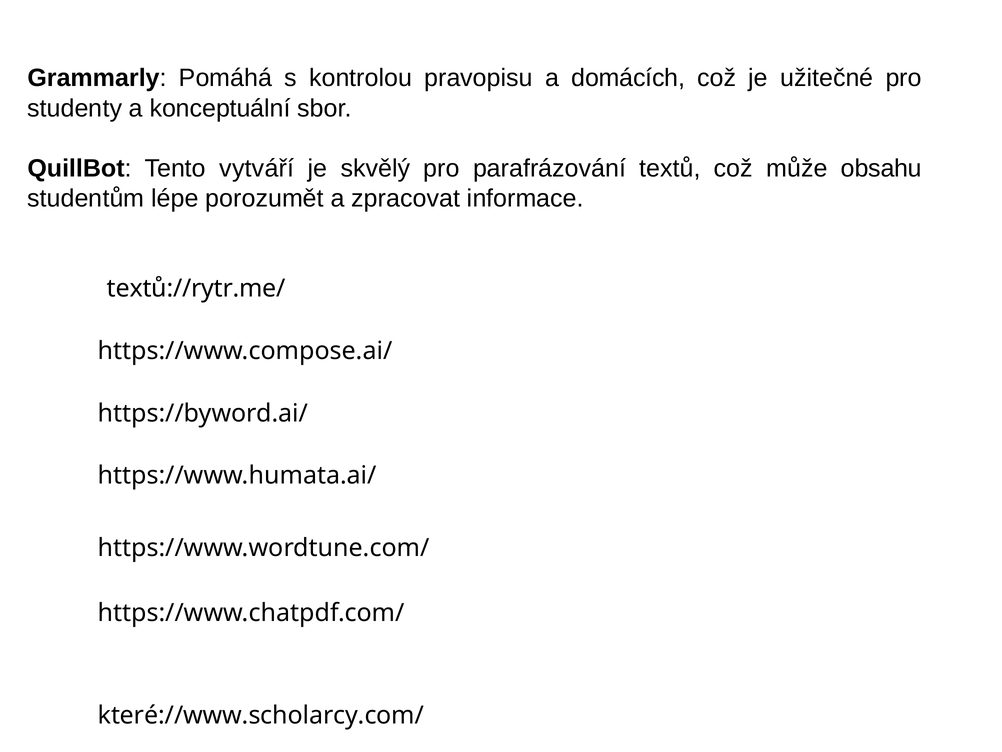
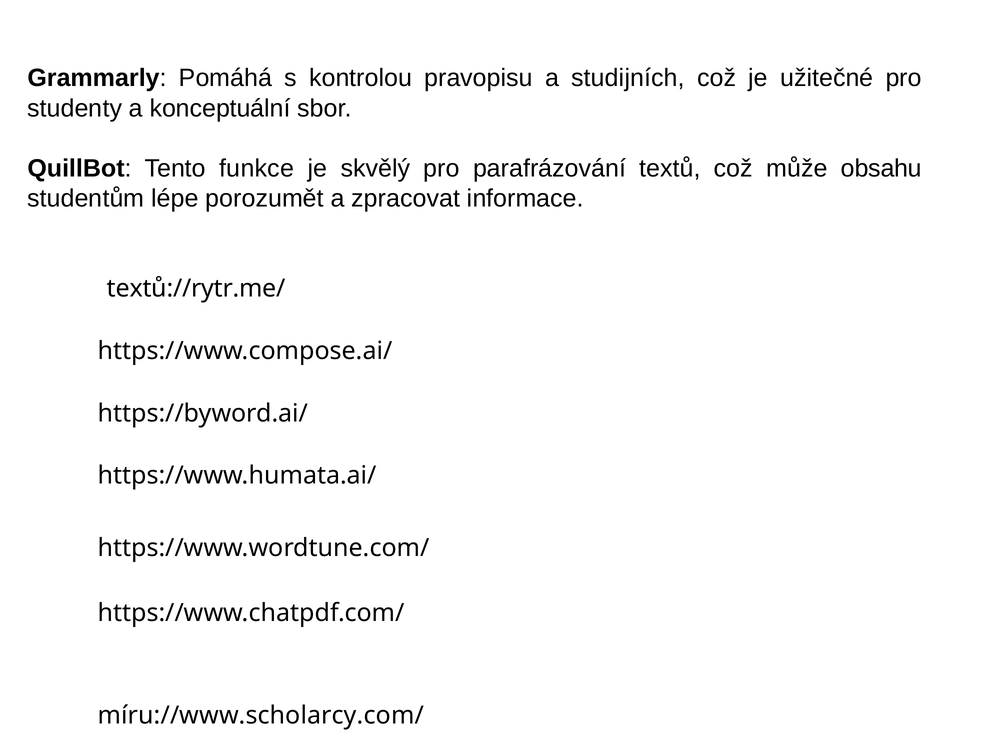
domácích: domácích -> studijních (628, 78)
vytváří: vytváří -> funkce (257, 168)
které://www.scholarcy.com/: které://www.scholarcy.com/ -> míru://www.scholarcy.com/ (261, 715)
